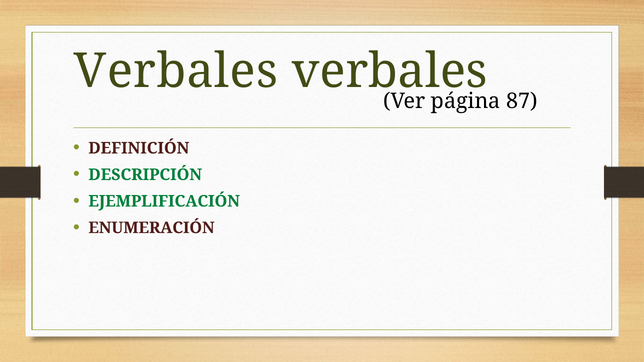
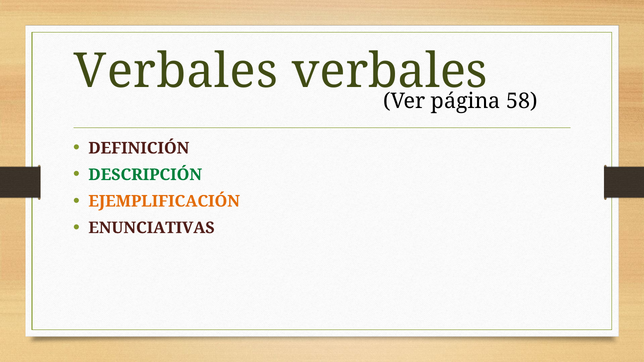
87: 87 -> 58 (522, 101)
EJEMPLIFICACIÓN colour: green -> orange (164, 201)
ENUMERACIÓN: ENUMERACIÓN -> ENUNCIATIVAS (151, 228)
